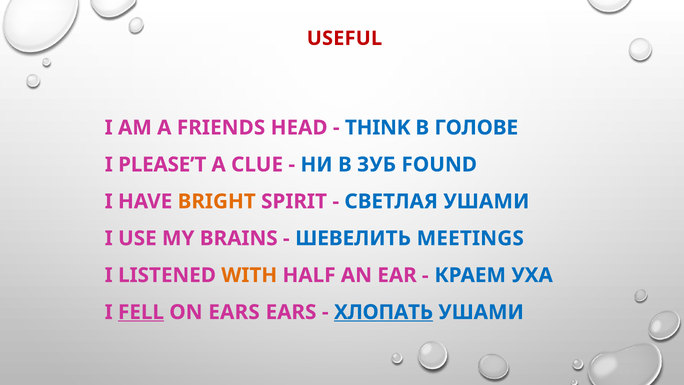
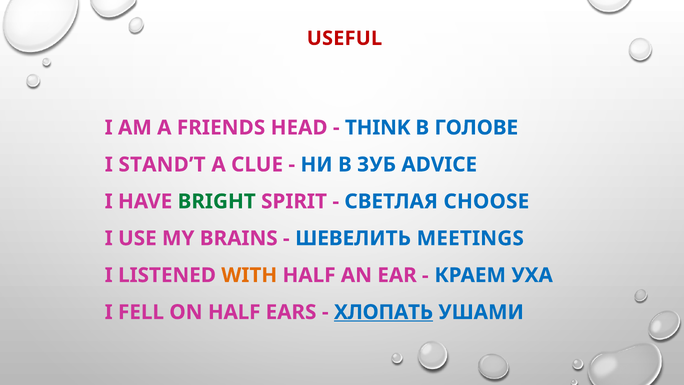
PLEASE’T: PLEASE’T -> STAND’T (162, 164)
FOUND: FOUND -> ADVICE (439, 164)
BRIGHT colour: orange -> green (217, 201)
СВЕТЛАЯ УШАМИ: УШАМИ -> CHOOSE (486, 201)
FELL underline: present -> none (141, 312)
ON EARS: EARS -> HALF (234, 312)
